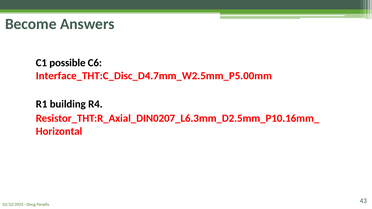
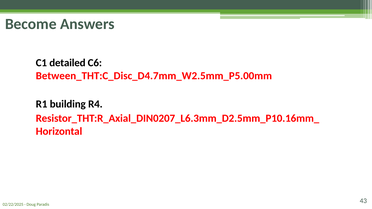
possible: possible -> detailed (67, 63)
Interface_THT:C_Disc_D4.7mm_W2.5mm_P5.00mm: Interface_THT:C_Disc_D4.7mm_W2.5mm_P5.00mm -> Between_THT:C_Disc_D4.7mm_W2.5mm_P5.00mm (154, 76)
